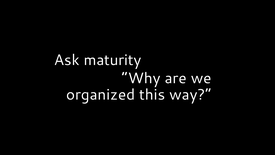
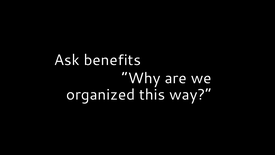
maturity: maturity -> benefits (112, 60)
